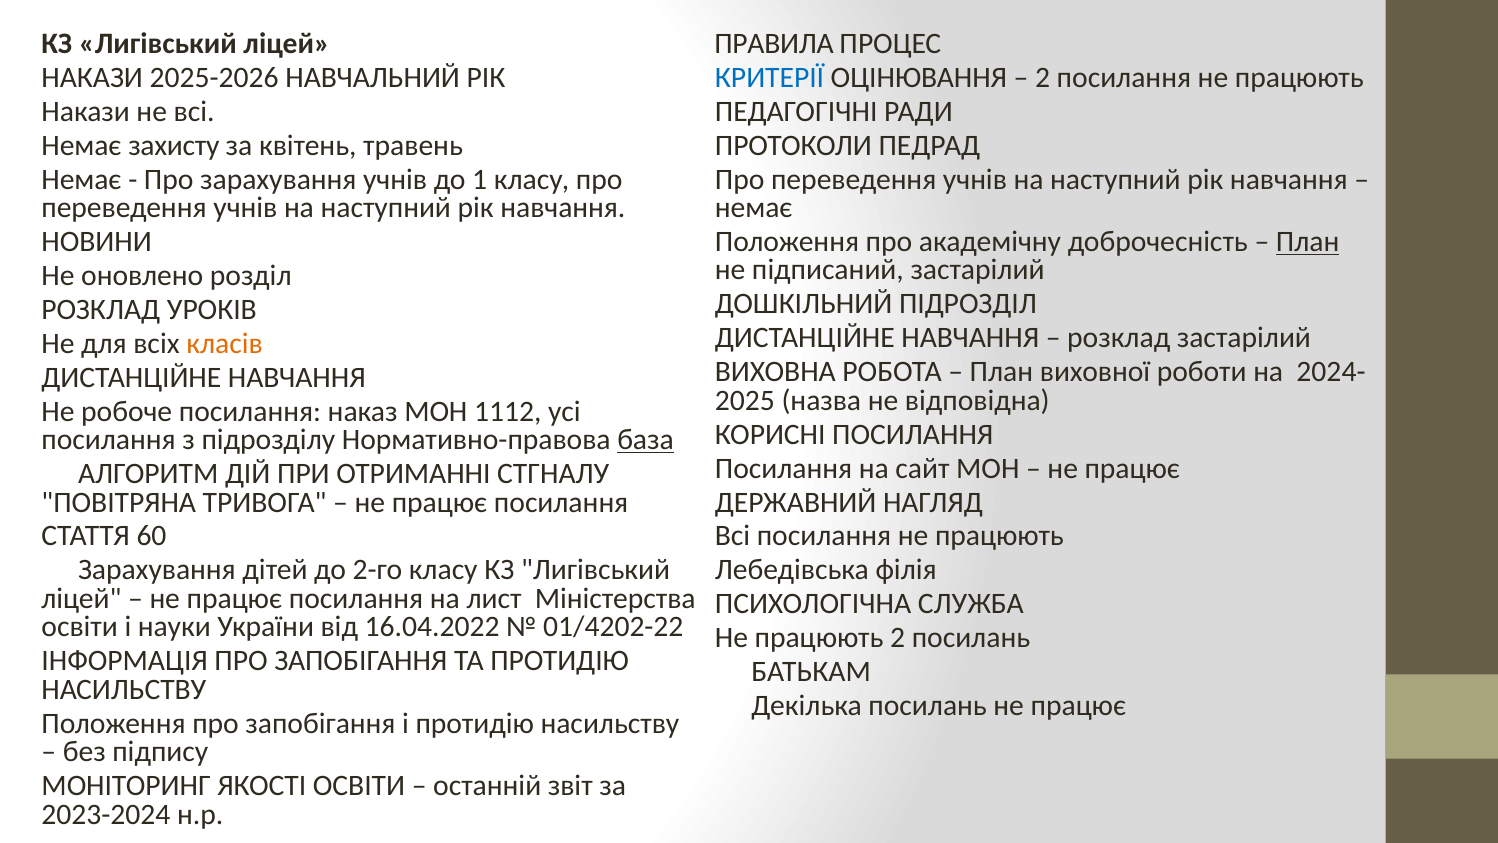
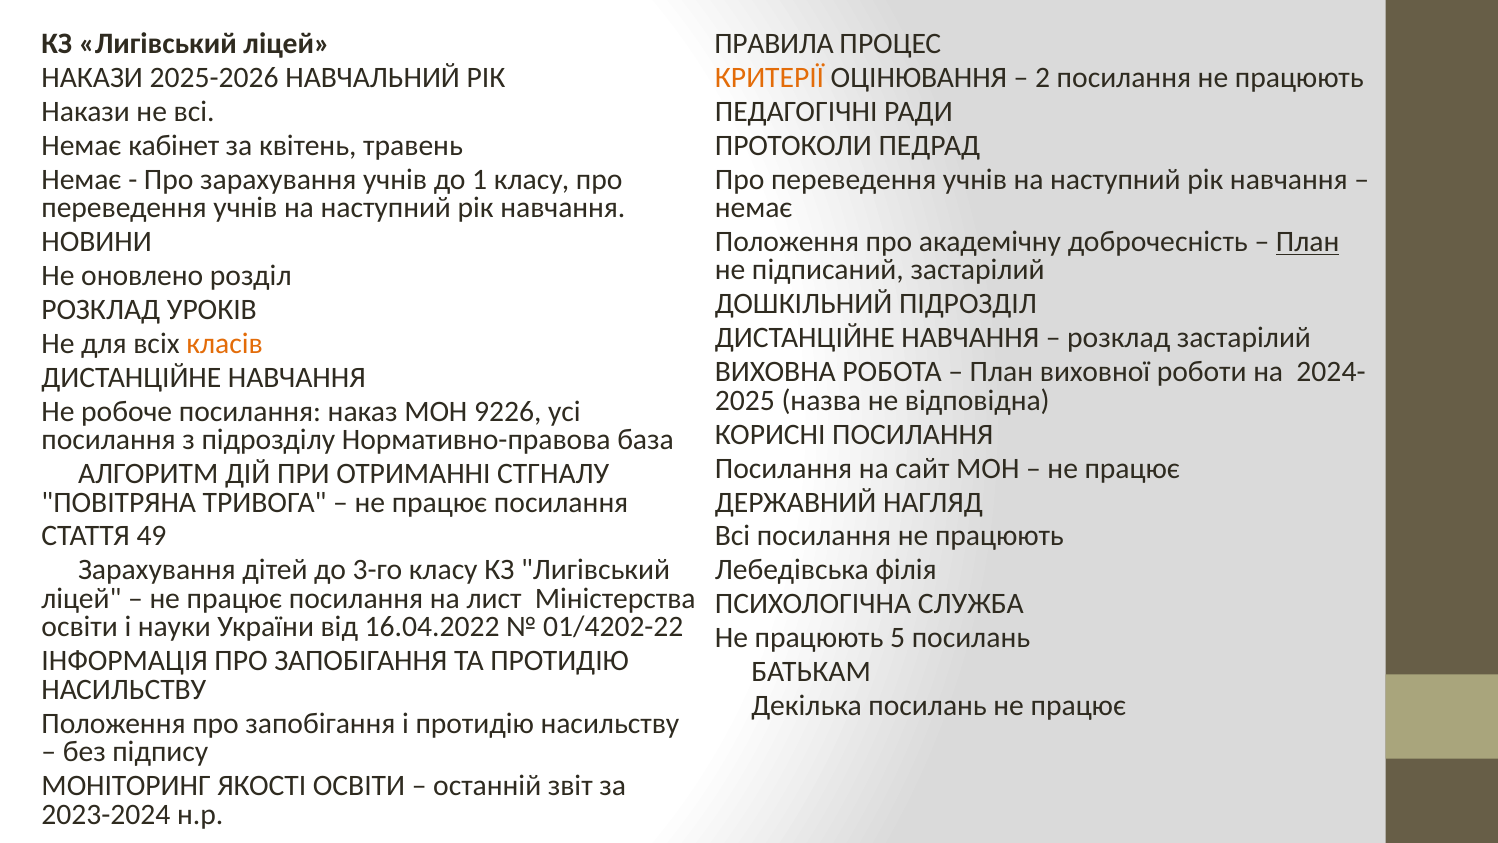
КРИТЕРІЇ colour: blue -> orange (770, 77)
захисту: захисту -> кабінет (174, 145)
1112: 1112 -> 9226 (508, 411)
база underline: present -> none (646, 440)
60: 60 -> 49 (152, 536)
2-го: 2-го -> 3-го (377, 570)
працюють 2: 2 -> 5 (898, 638)
